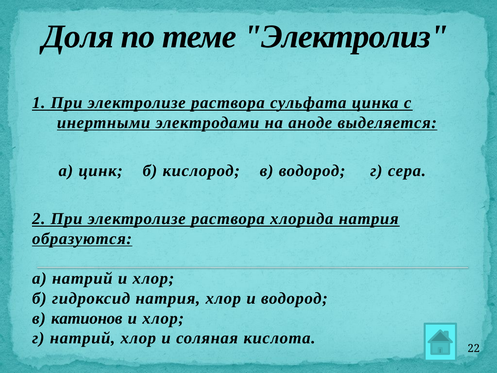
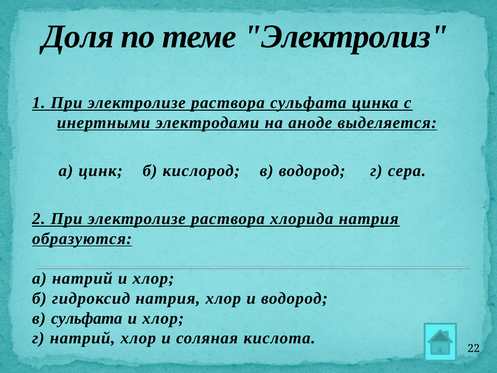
в катионов: катионов -> сульфата (87, 318)
